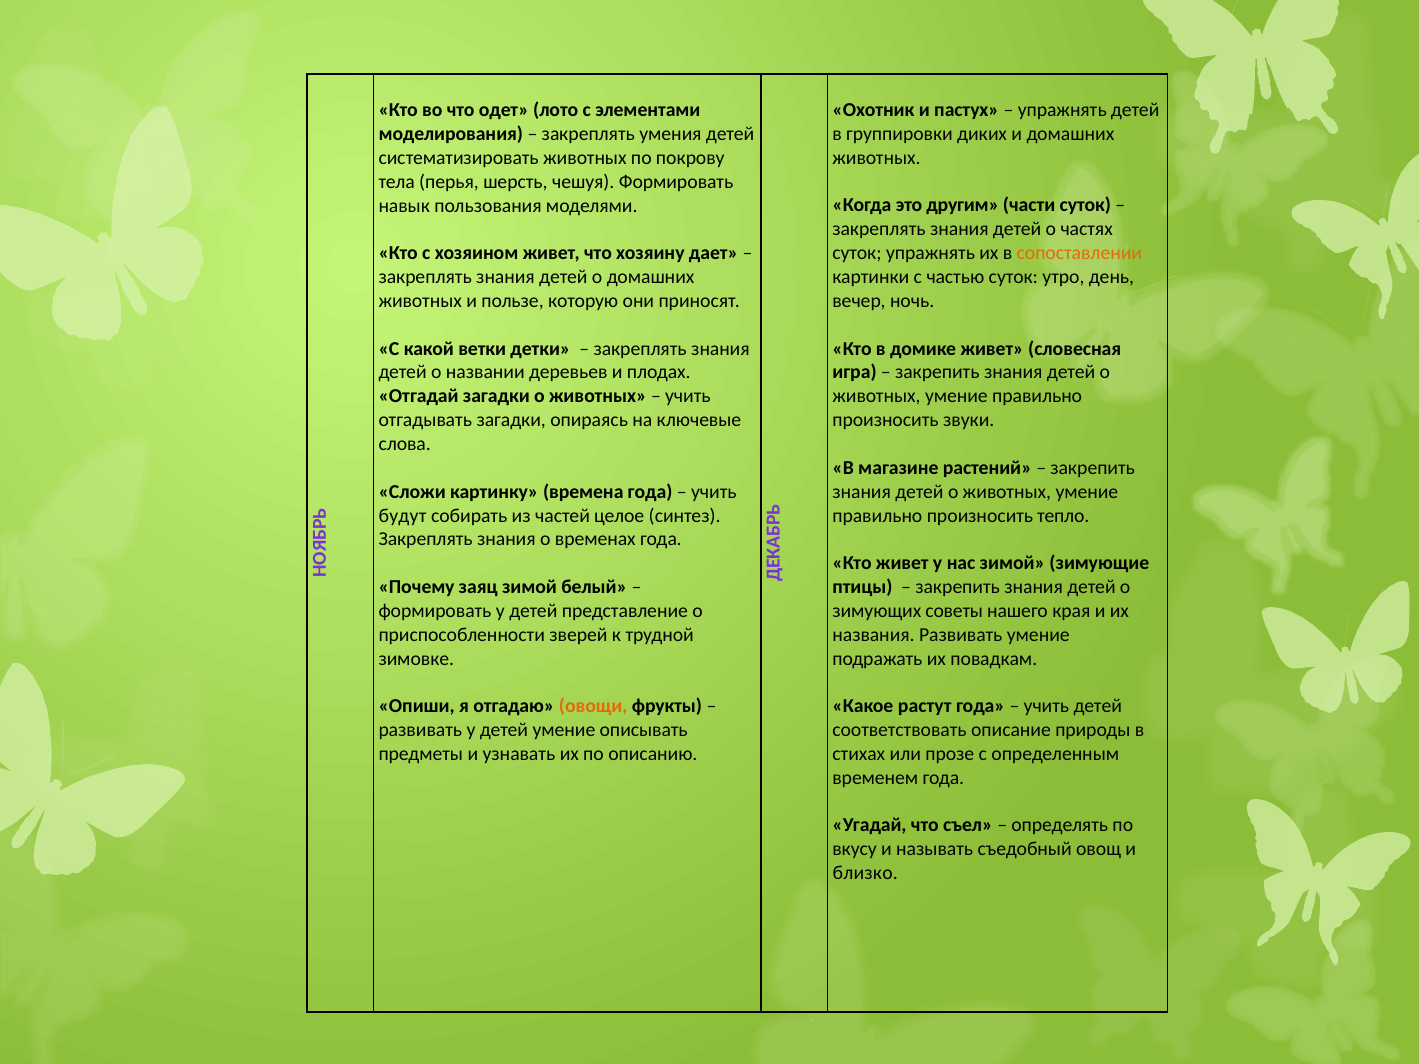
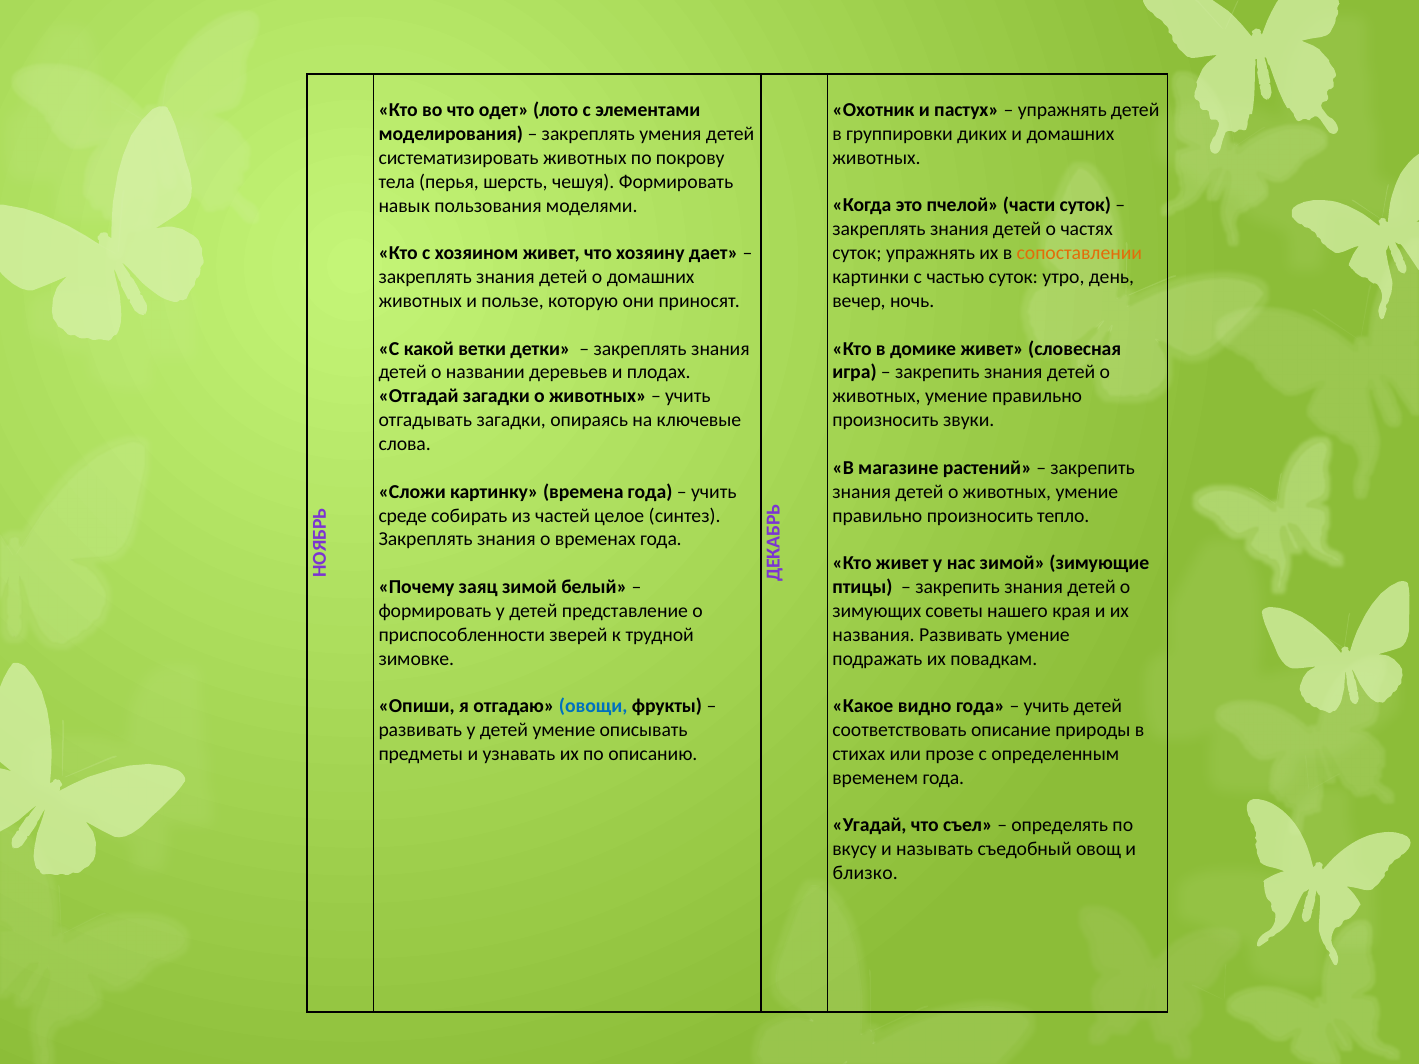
другим: другим -> пчелой (963, 205)
будут: будут -> среде (403, 516)
овощи colour: orange -> blue (593, 706)
растут: растут -> видно (925, 706)
